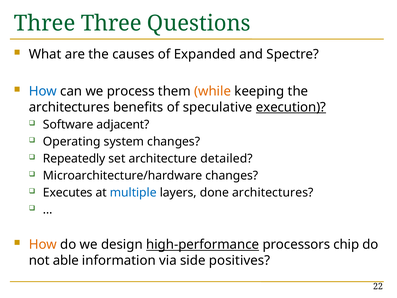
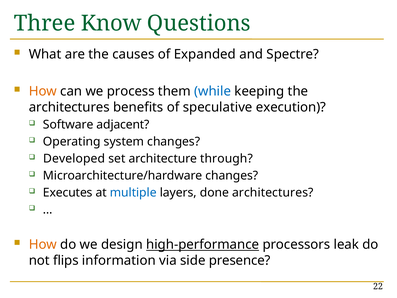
Three Three: Three -> Know (111, 23)
How colour: blue -> orange (43, 91)
while colour: orange -> blue (213, 91)
execution underline: present -> none (291, 107)
Repeatedly: Repeatedly -> Developed (74, 159)
detailed: detailed -> through (226, 159)
chip: chip -> leak (346, 244)
able: able -> flips (66, 260)
positives: positives -> presence (240, 260)
